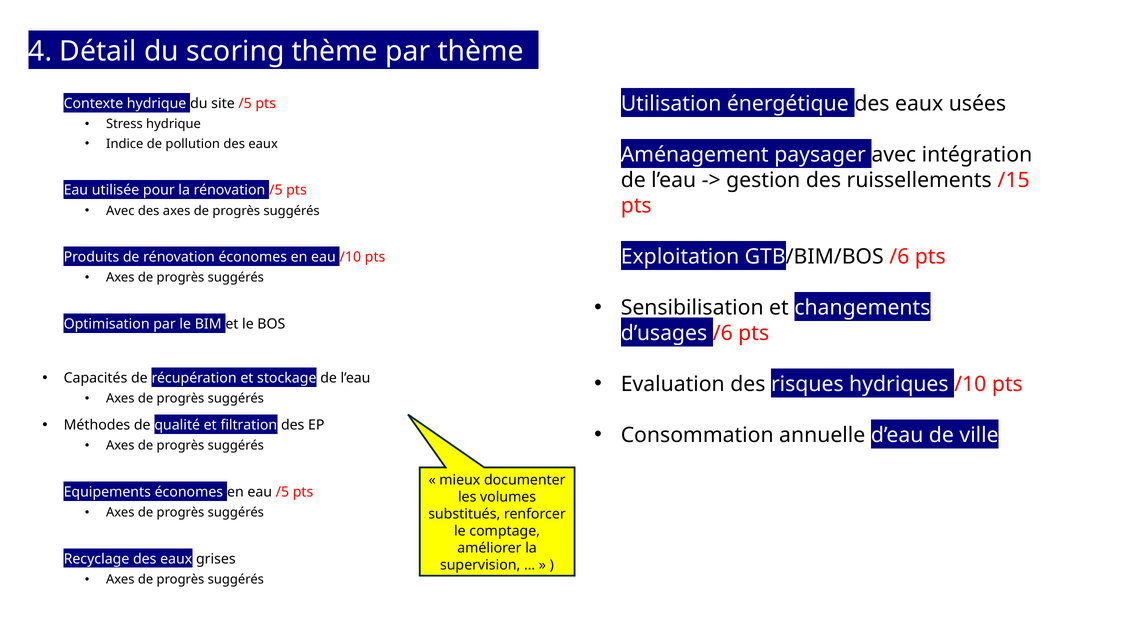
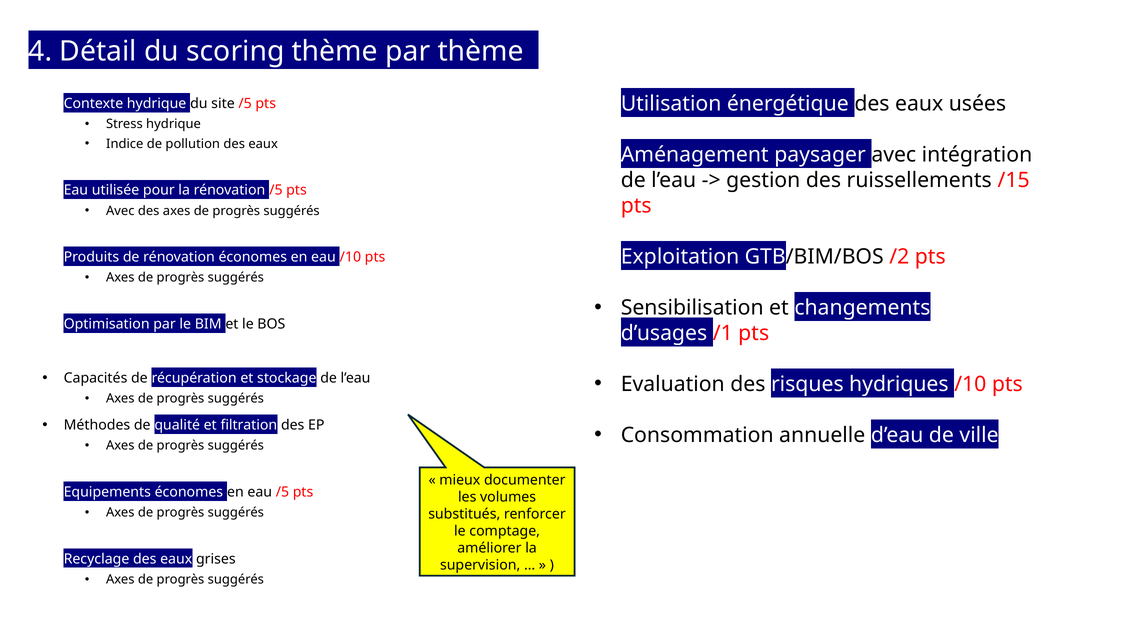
GTB/BIM/BOS /6: /6 -> /2 (899, 257)
d’usages /6: /6 -> /1 (723, 333)
